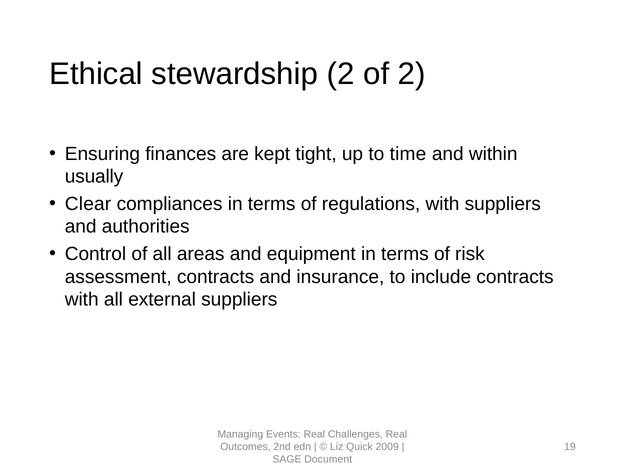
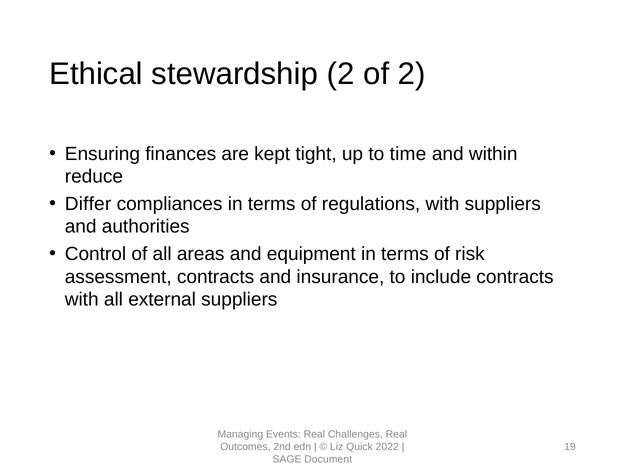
usually: usually -> reduce (94, 177)
Clear: Clear -> Differ (88, 204)
2009: 2009 -> 2022 (387, 448)
